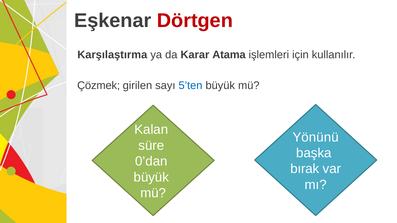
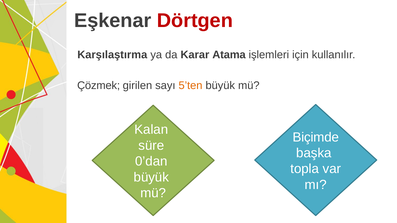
5’ten colour: blue -> orange (190, 86)
Yönünü: Yönünü -> Biçimde (316, 137)
bırak: bırak -> topla (305, 169)
